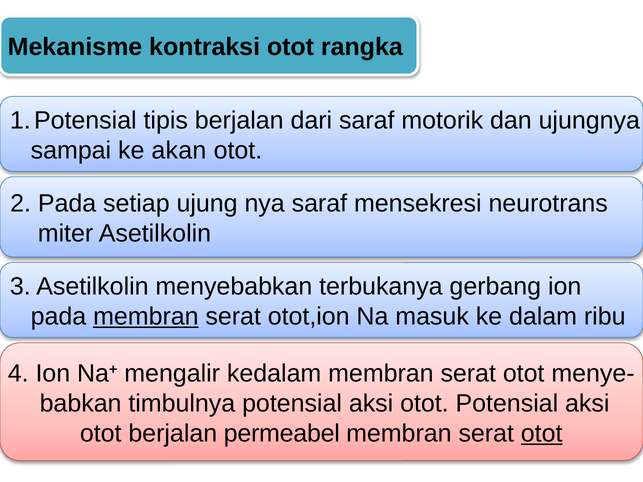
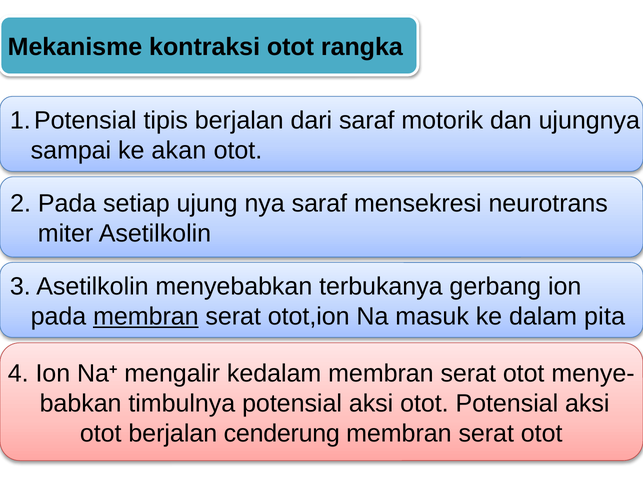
ribu: ribu -> pita (605, 317)
permeabel: permeabel -> cenderung (282, 434)
otot underline: present -> none (542, 434)
